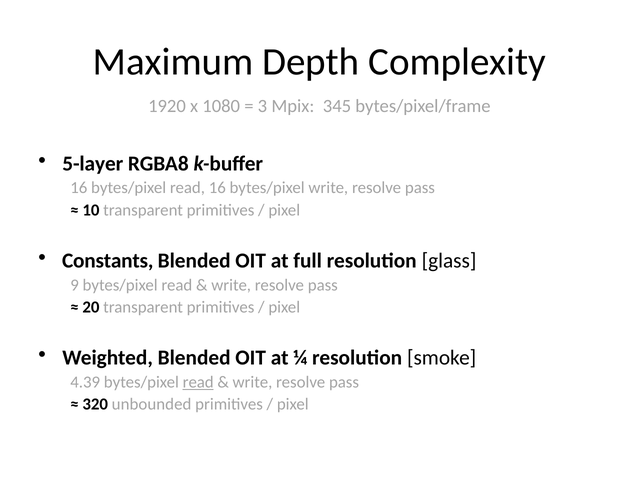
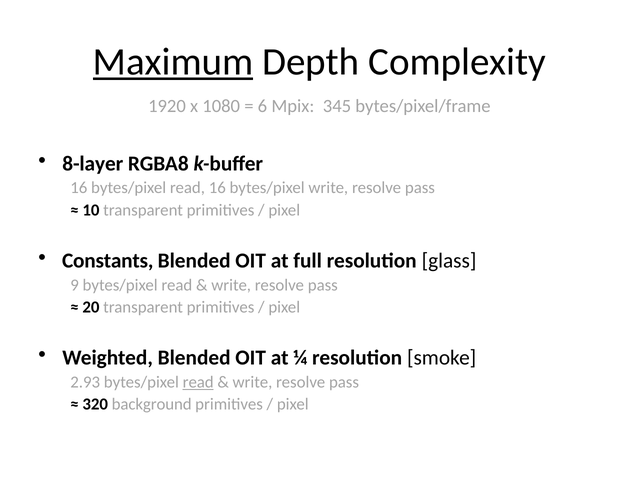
Maximum underline: none -> present (173, 62)
3: 3 -> 6 (262, 106)
5-layer: 5-layer -> 8-layer (93, 164)
4.39: 4.39 -> 2.93 (85, 382)
unbounded: unbounded -> background (152, 405)
